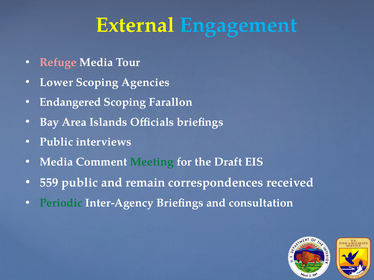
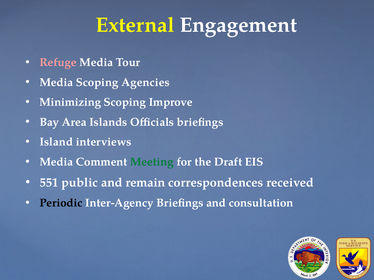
Engagement colour: light blue -> white (238, 25)
Lower: Lower -> Media (56, 82)
Endangered: Endangered -> Minimizing (70, 102)
Farallon: Farallon -> Improve (171, 102)
Public: Public -> Island (56, 142)
559: 559 -> 551 (49, 183)
Periodic colour: green -> black (61, 203)
